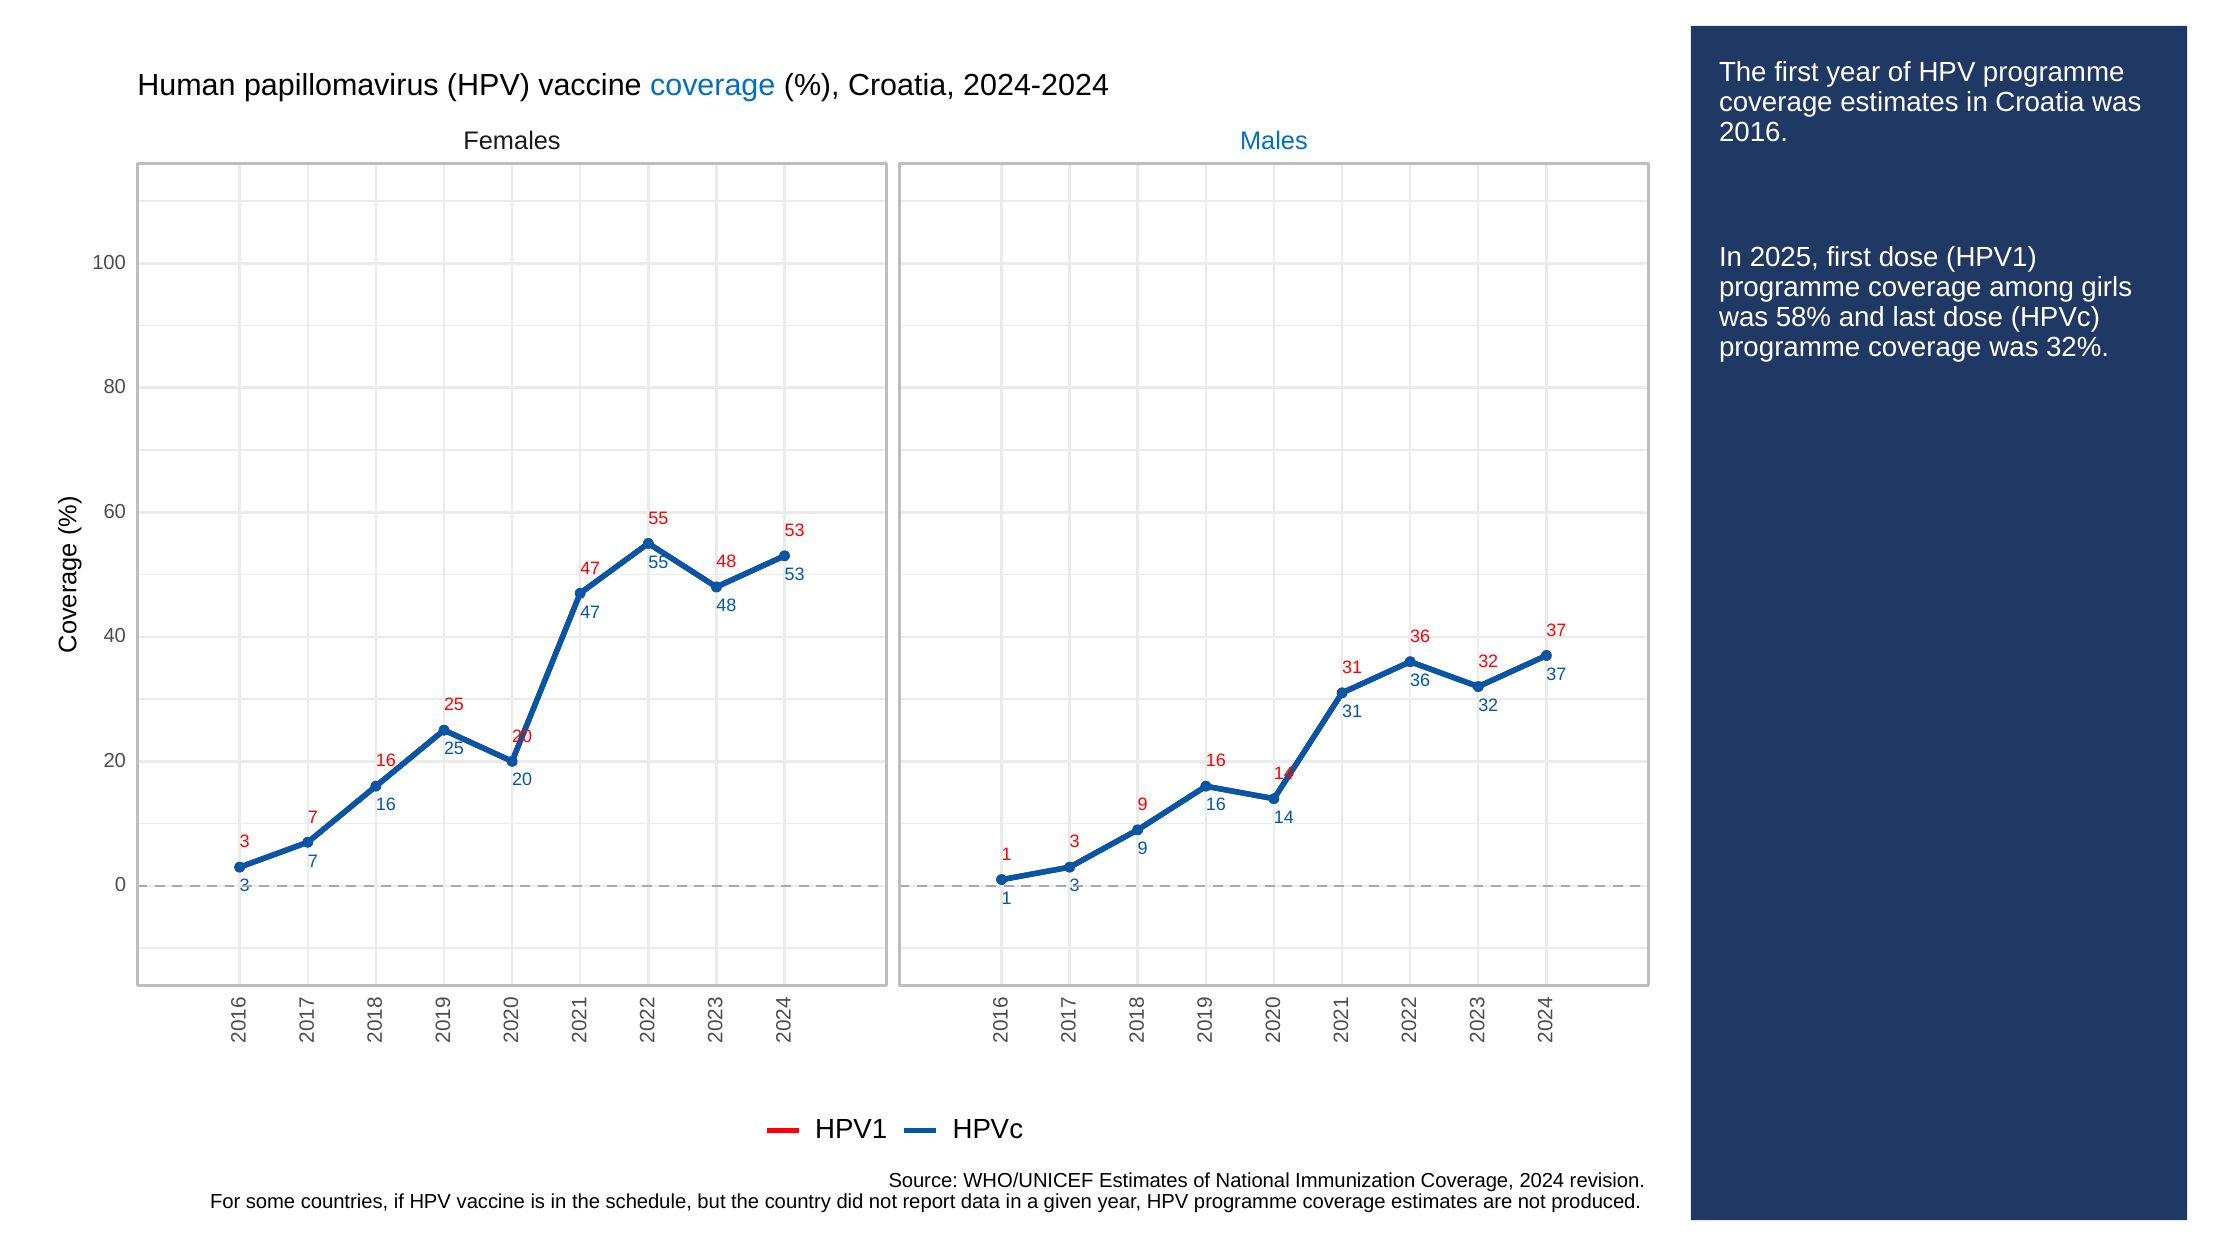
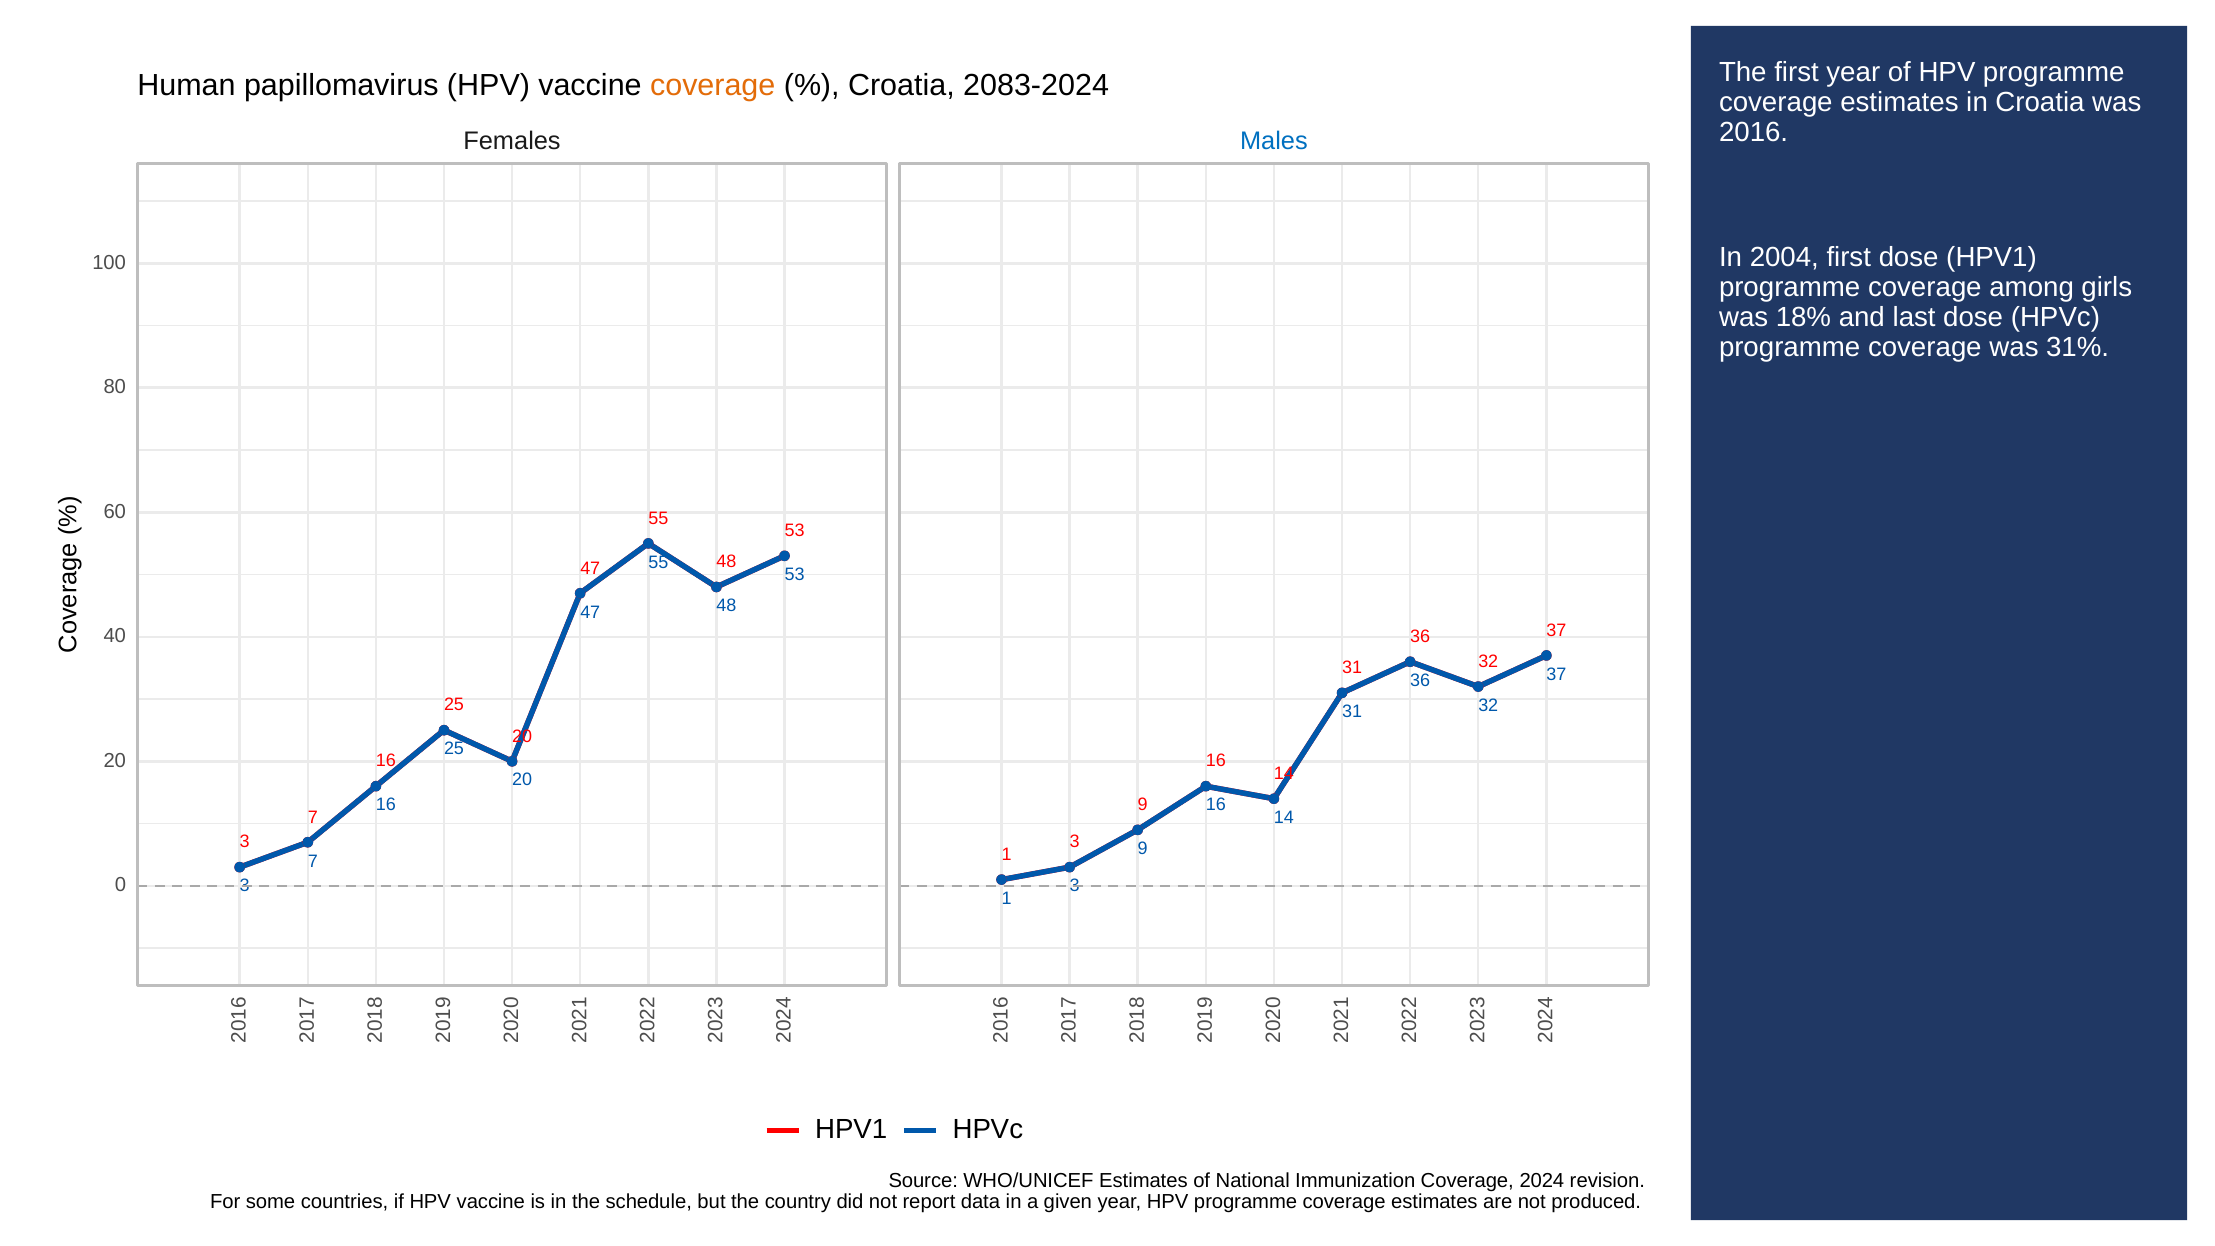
coverage colour: blue -> orange (713, 86)
2024-2024: 2024-2024 -> 2083-2024 (1036, 86)
2025: 2025 -> 2004 (1784, 258)
58%: 58% -> 18% (1803, 318)
32%: 32% -> 31% (2078, 347)
